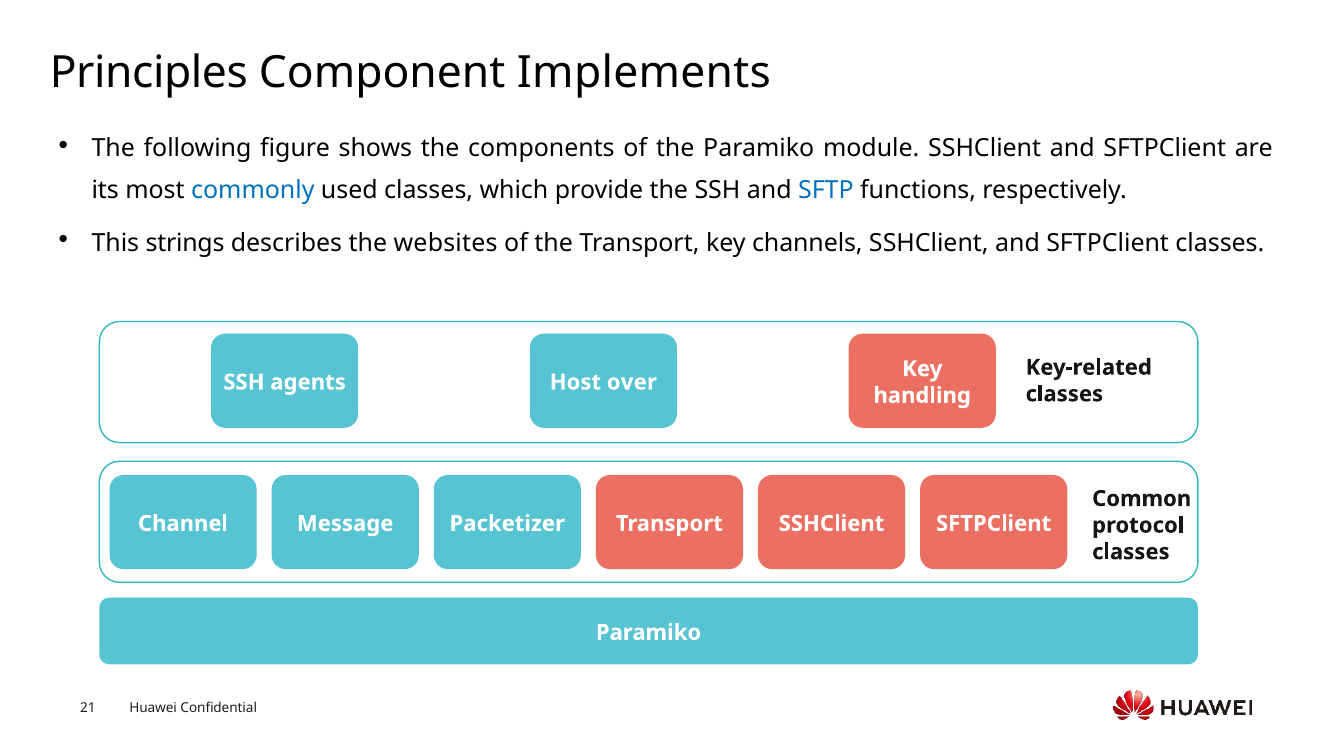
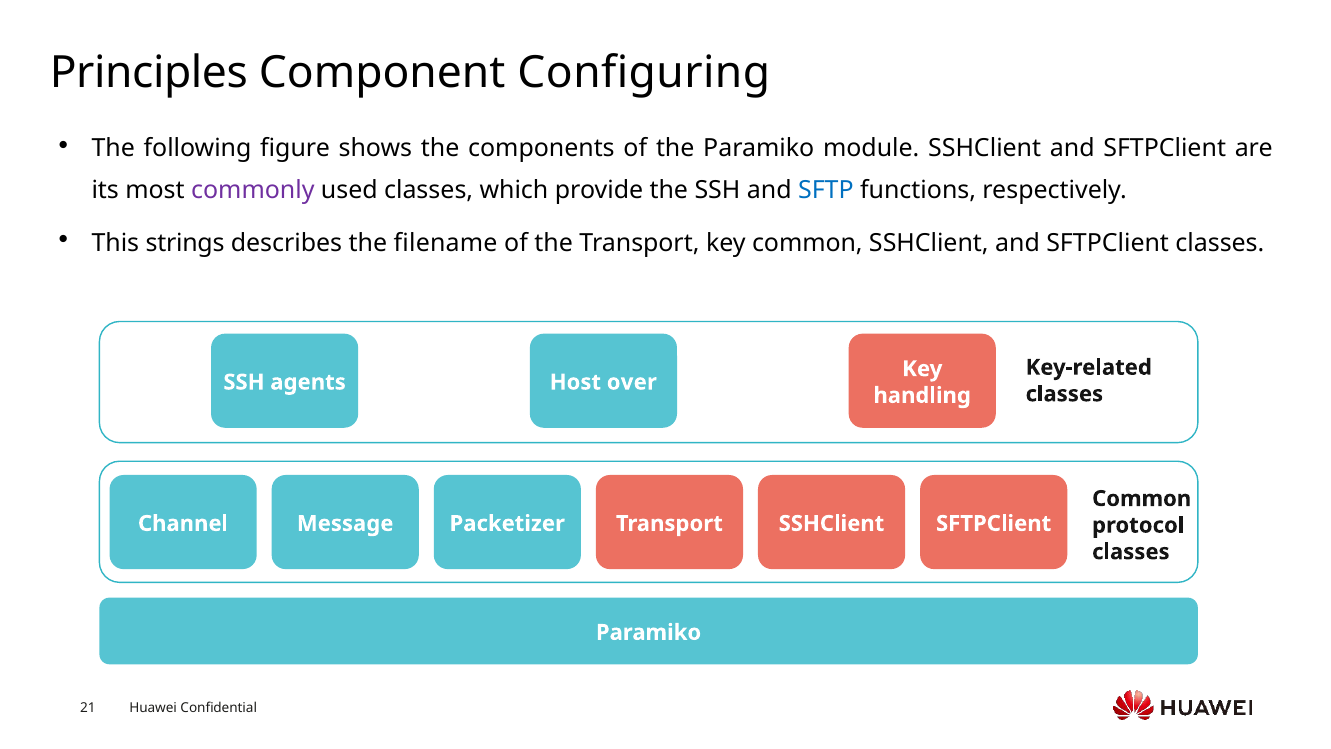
Implements: Implements -> Configuring (644, 73)
commonly colour: blue -> purple (253, 190)
websites: websites -> filename (446, 243)
key channels: channels -> common (807, 243)
